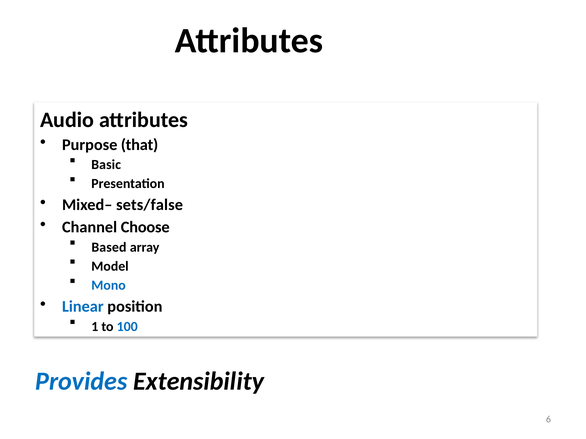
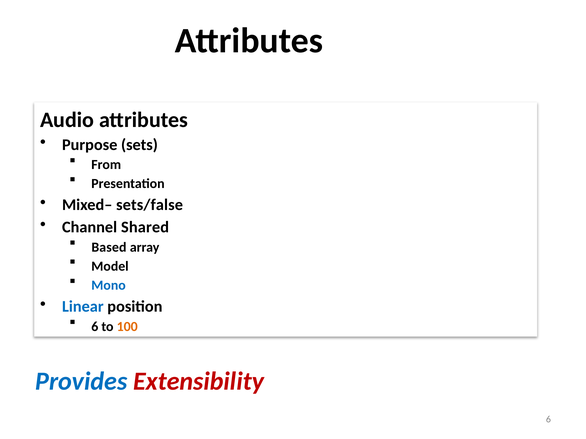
that: that -> sets (139, 145)
Basic: Basic -> From (106, 165)
Choose: Choose -> Shared (145, 227)
1: 1 -> 6 (95, 327)
100 colour: blue -> orange (127, 327)
Extensibility colour: black -> red (199, 382)
